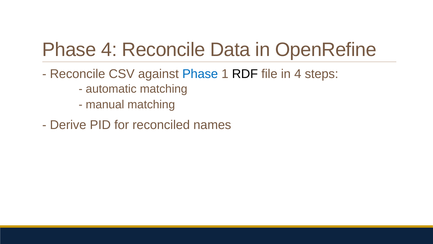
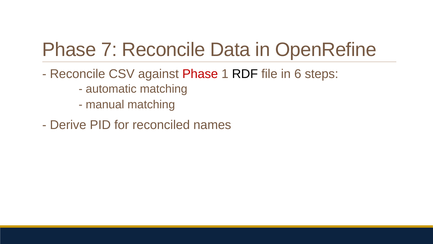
Phase 4: 4 -> 7 (109, 50)
Phase colour: blue -> red (200, 74)
in 4: 4 -> 6 (298, 74)
